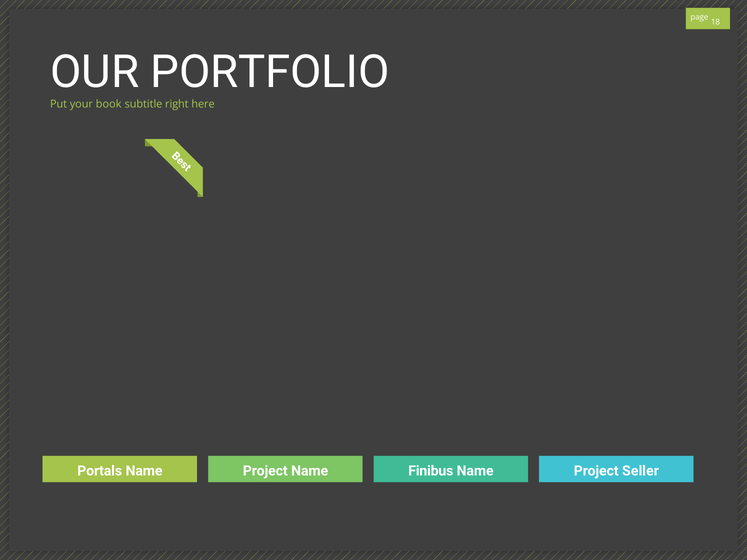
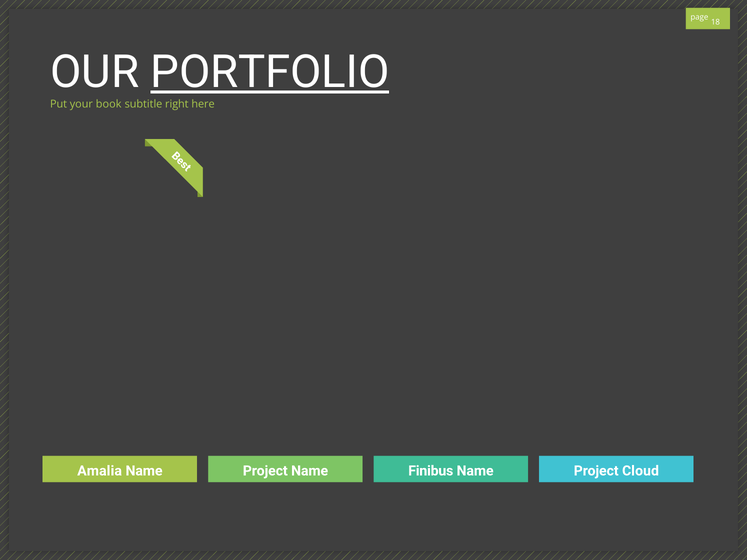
PORTFOLIO underline: none -> present (270, 72)
Portals: Portals -> Amalia (100, 471)
Seller: Seller -> Cloud (641, 471)
